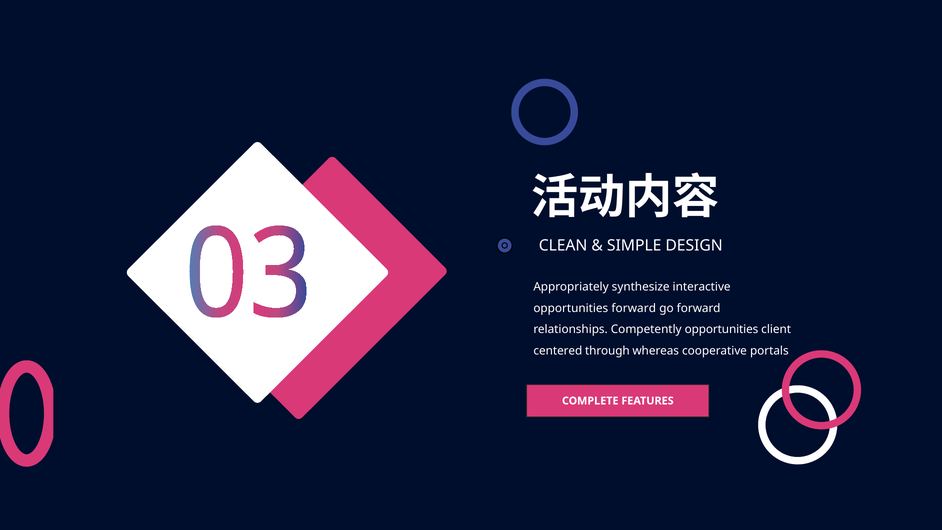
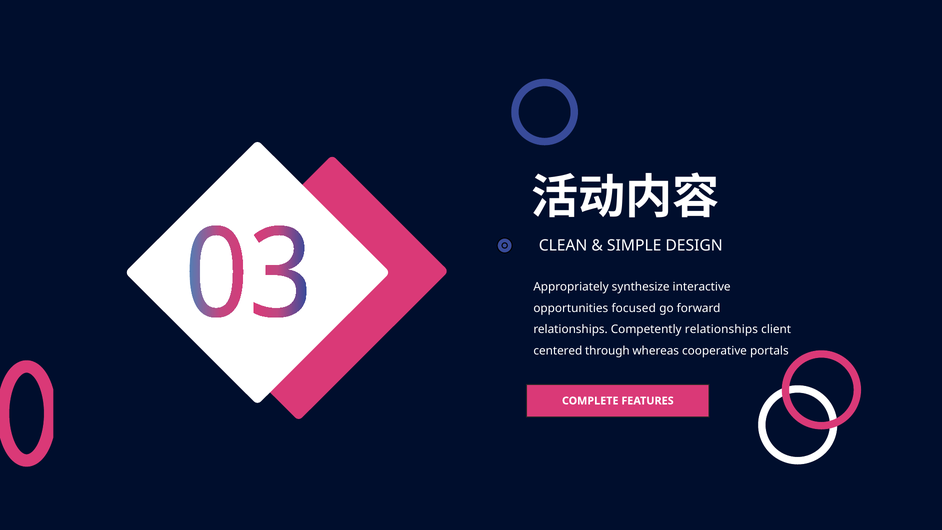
opportunities forward: forward -> focused (634, 308)
Competently opportunities: opportunities -> relationships (721, 329)
